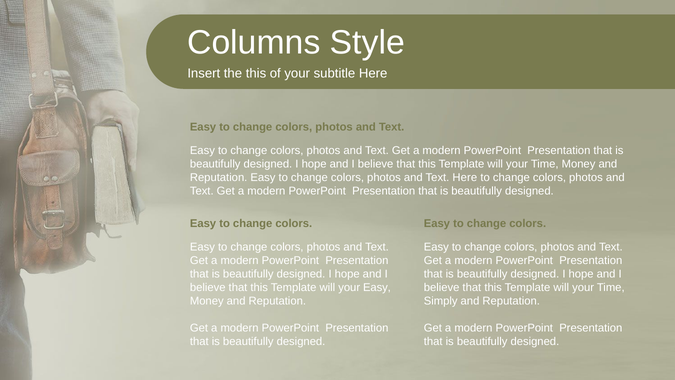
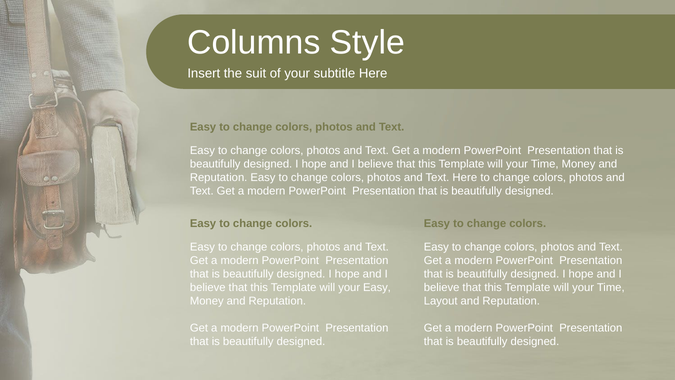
the this: this -> suit (256, 73)
Simply: Simply -> Layout (441, 301)
